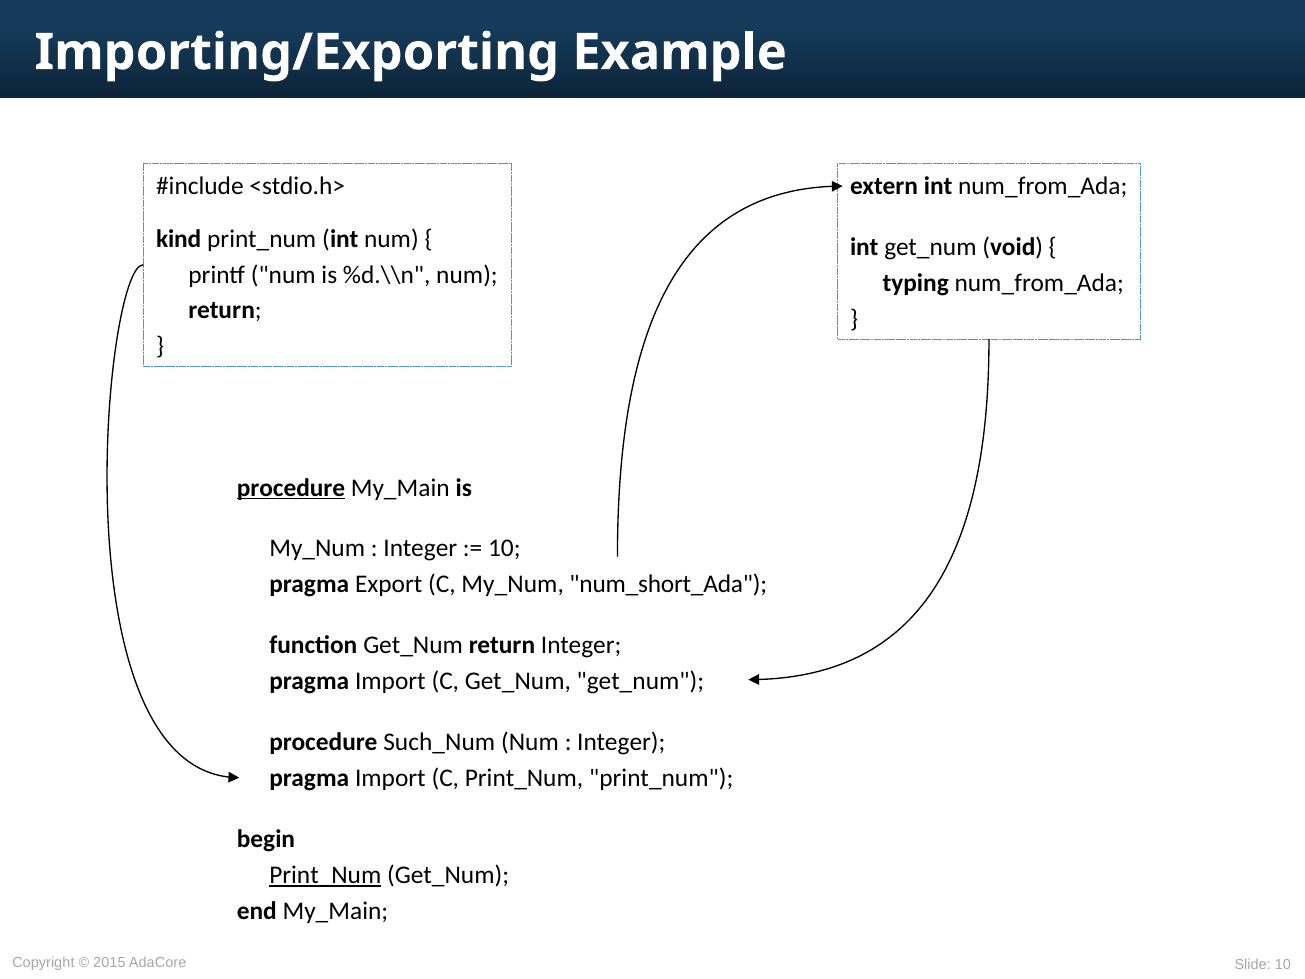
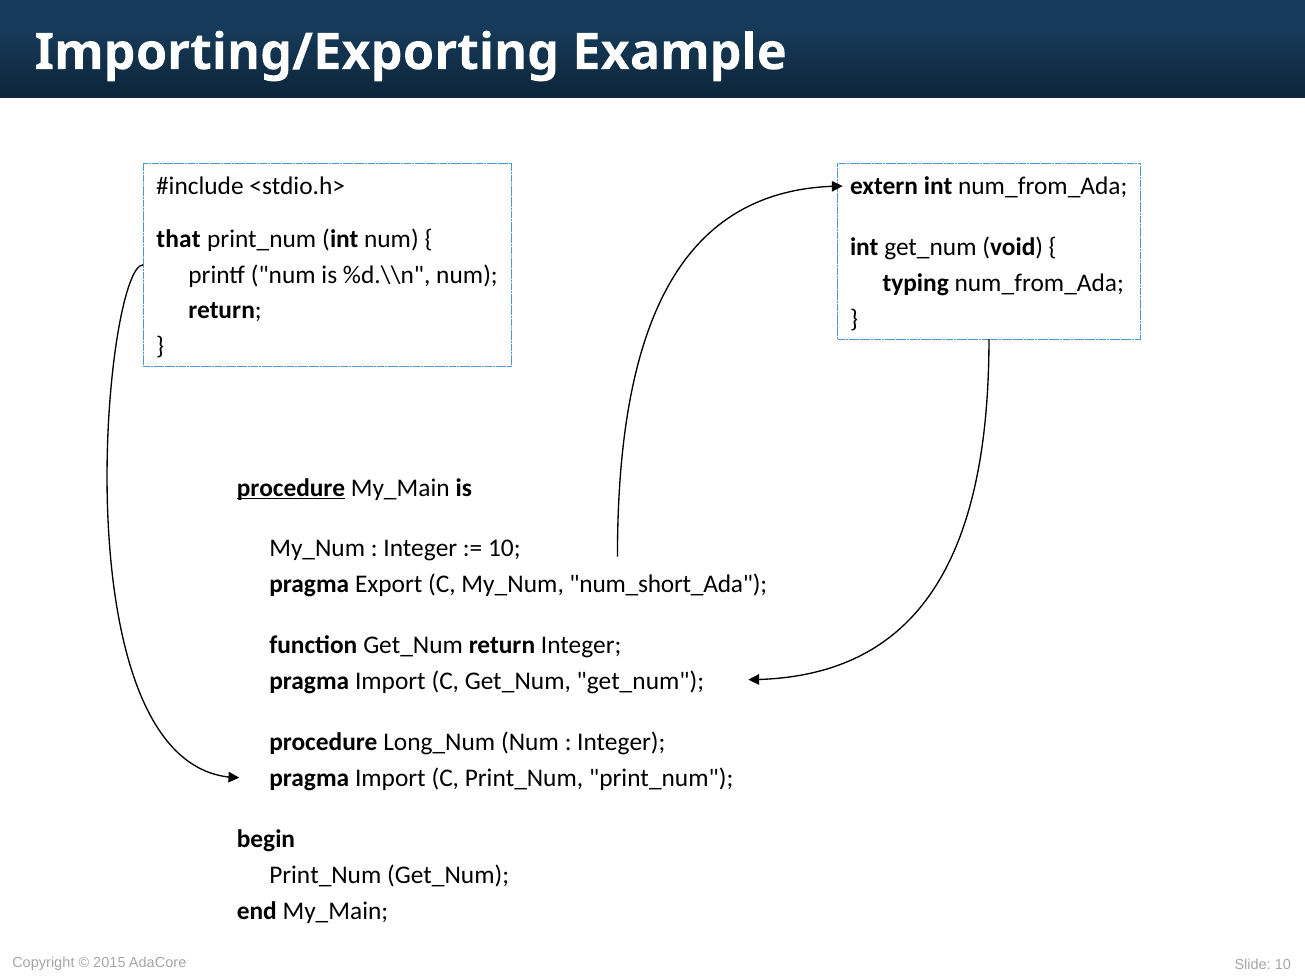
kind: kind -> that (178, 239)
Such_Num: Such_Num -> Long_Num (439, 742)
Print_Num underline: present -> none (325, 875)
